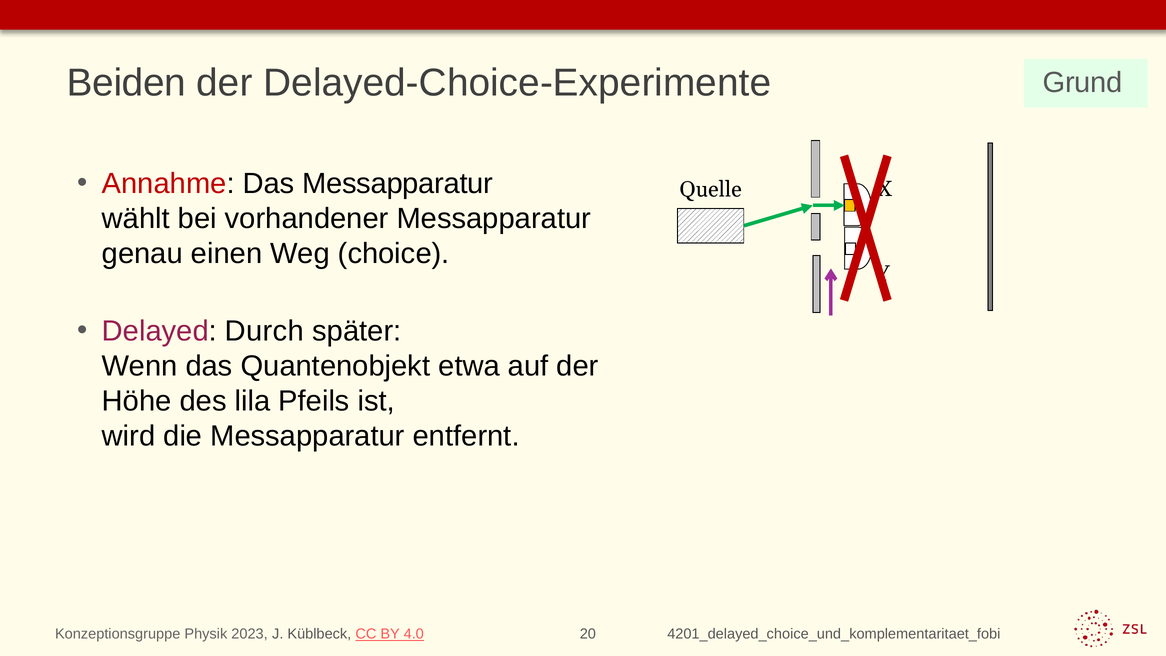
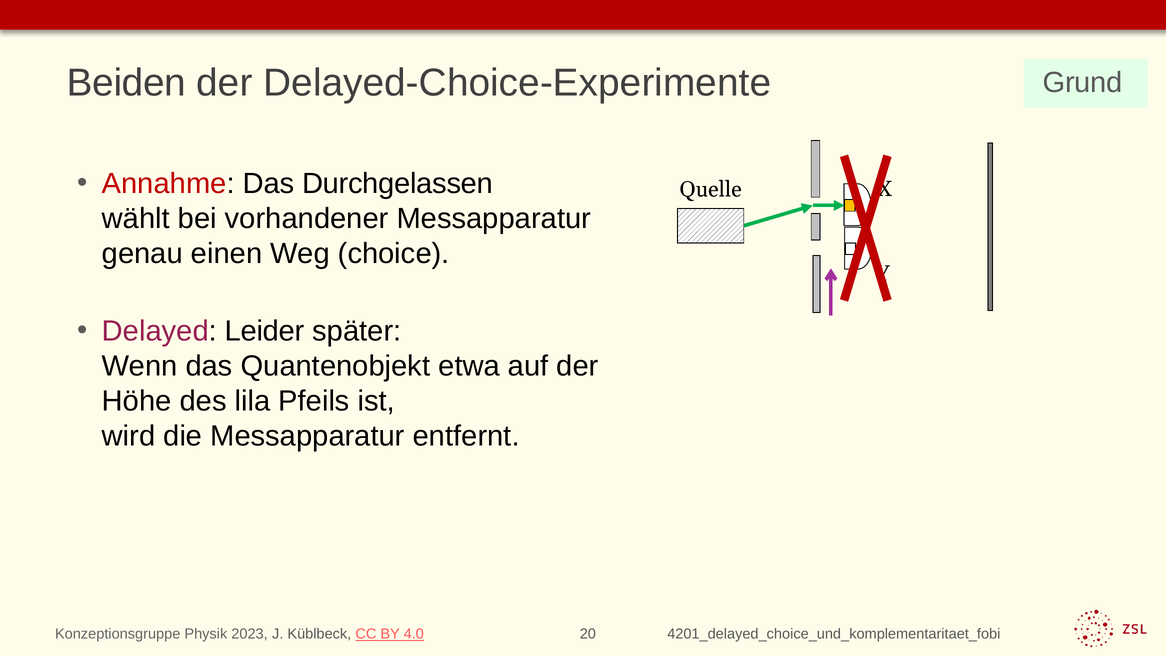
Das Messapparatur: Messapparatur -> Durchgelassen (398, 184)
Durch: Durch -> Leider (265, 331)
